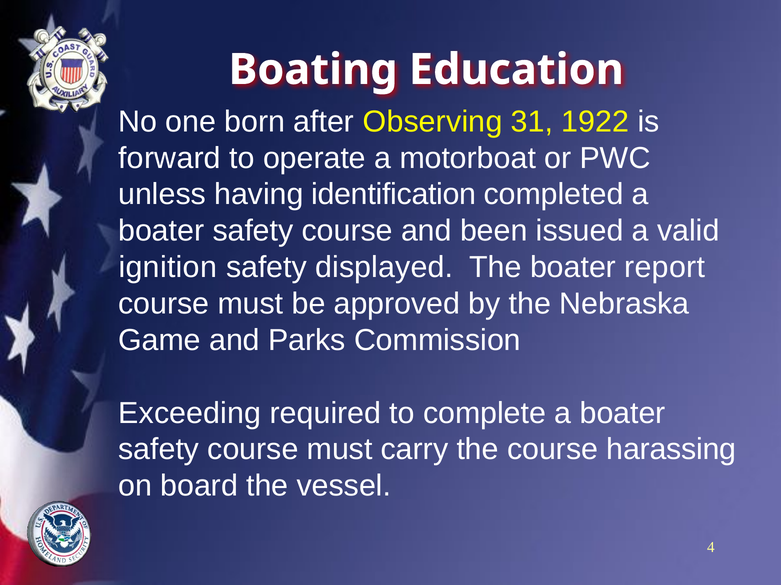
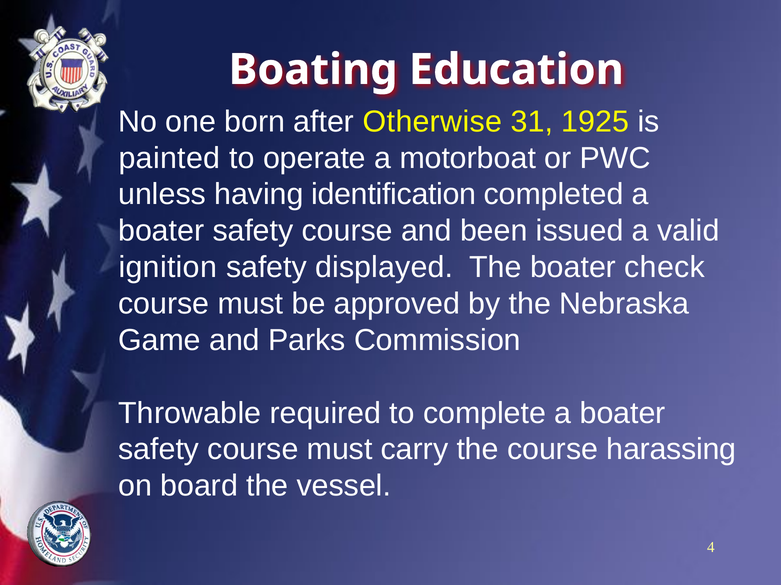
Observing: Observing -> Otherwise (433, 122)
1922: 1922 -> 1925 (595, 122)
forward: forward -> painted (170, 158)
report: report -> check (665, 268)
Exceeding: Exceeding -> Throwable (190, 414)
